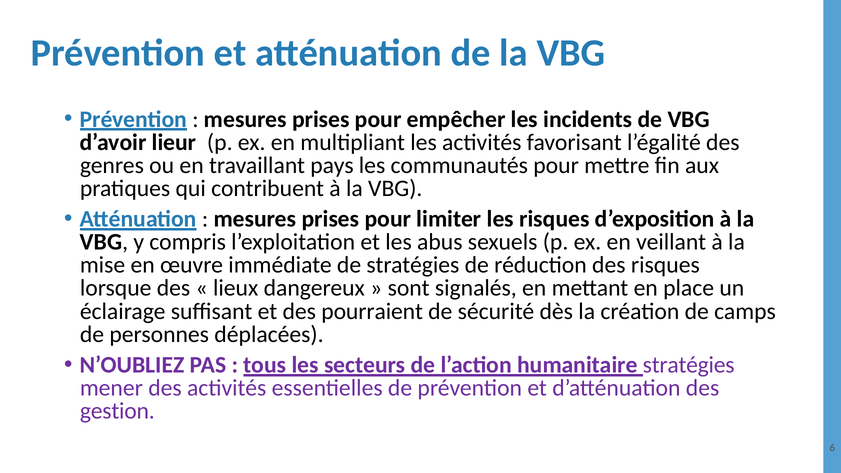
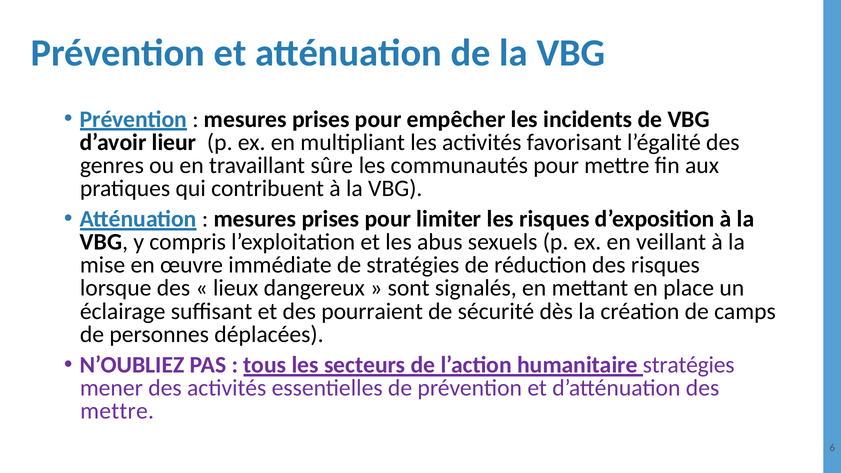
pays: pays -> sûre (332, 165)
gestion: gestion -> mettre (117, 411)
